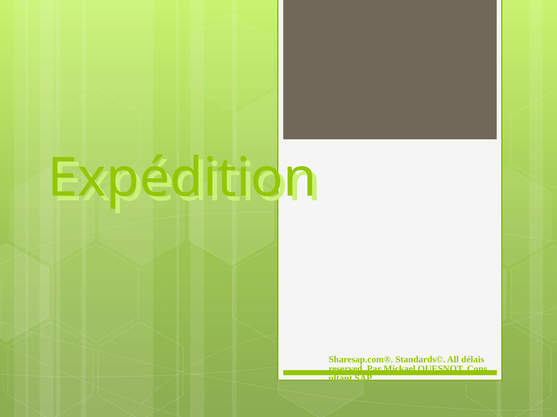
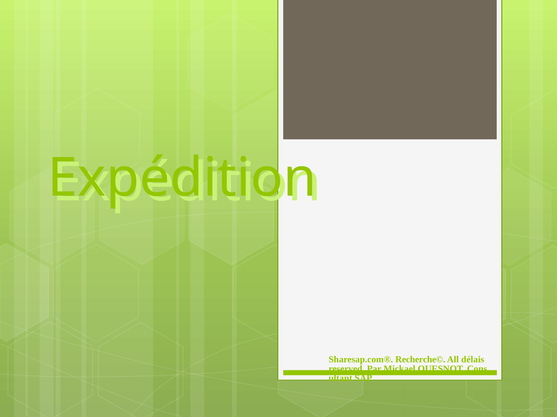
Standards©: Standards© -> Recherche© (420, 360)
